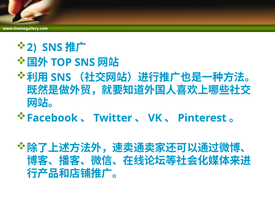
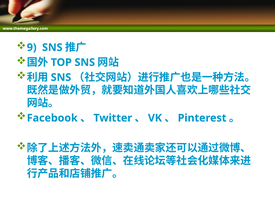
2: 2 -> 9 (32, 47)
